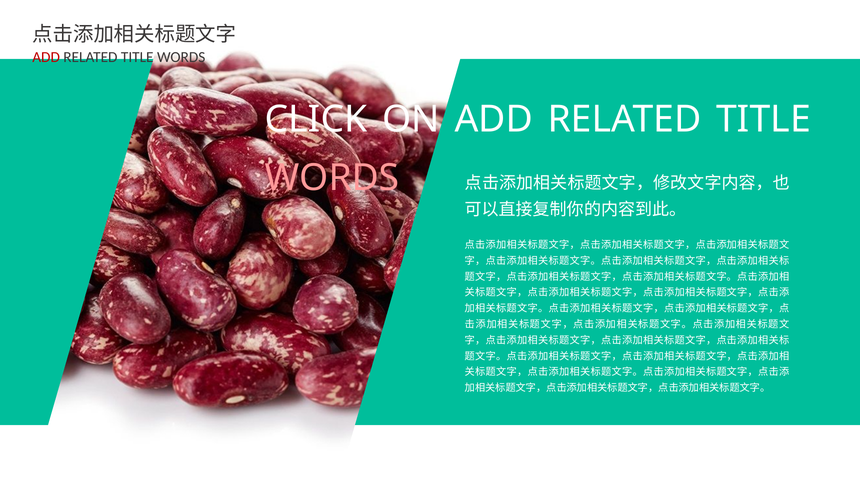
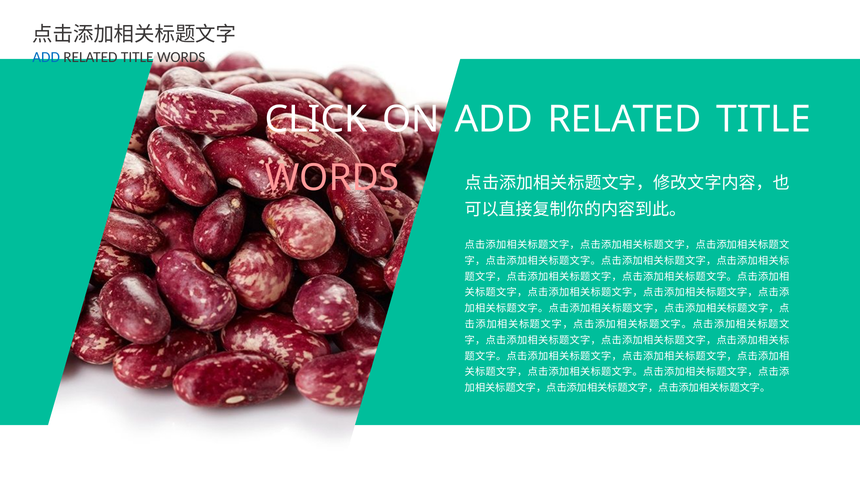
ADD colour: red -> blue (46, 57)
